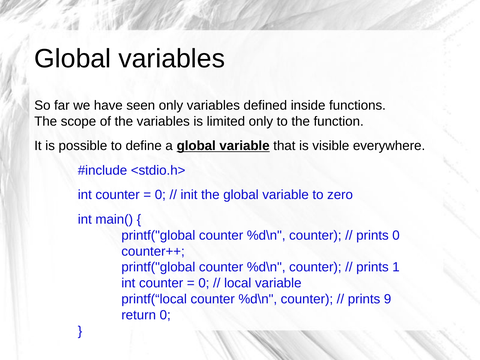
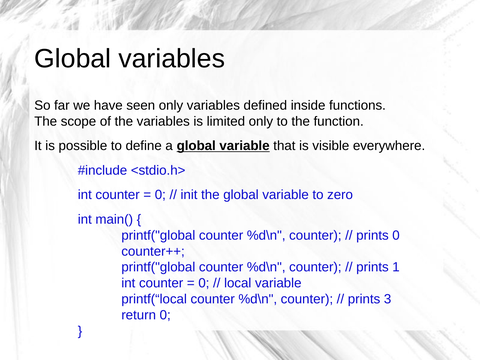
9: 9 -> 3 (388, 299)
